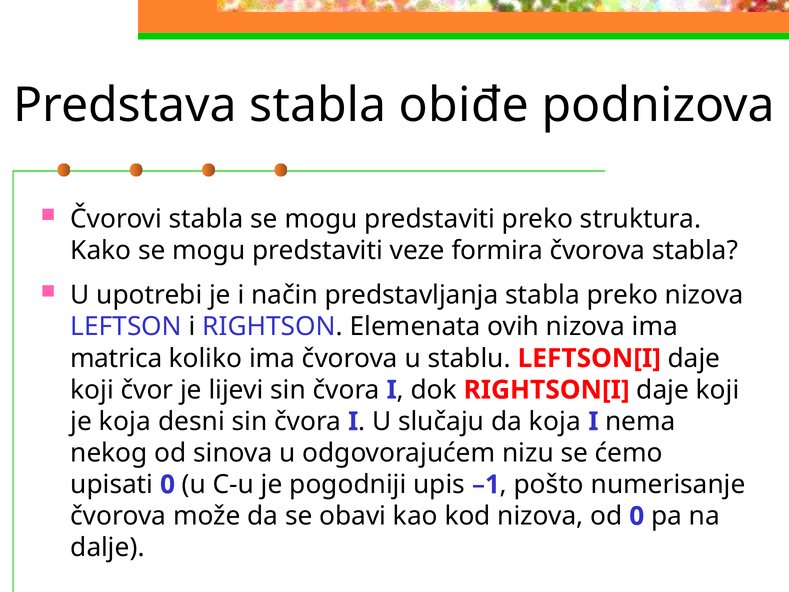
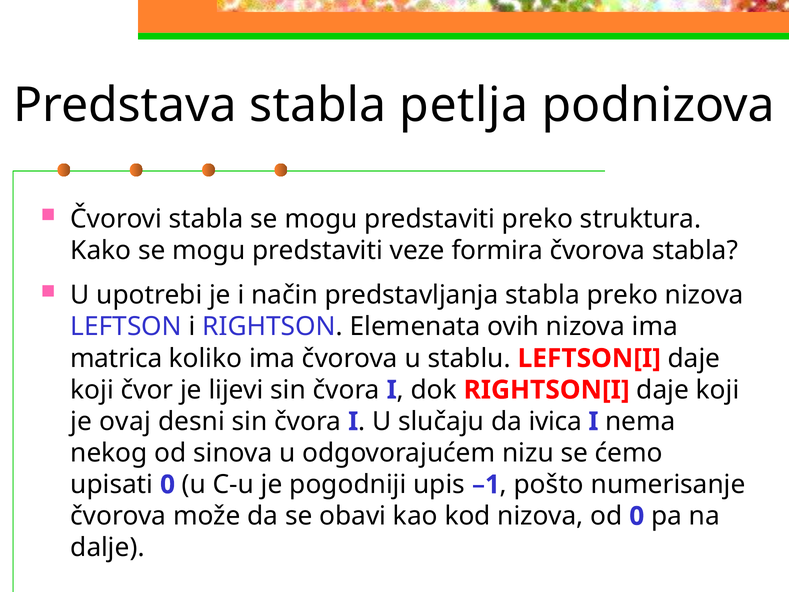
obiđe: obiđe -> petlja (464, 105)
je koja: koja -> ovaj (125, 421)
da koja: koja -> ivica (555, 421)
